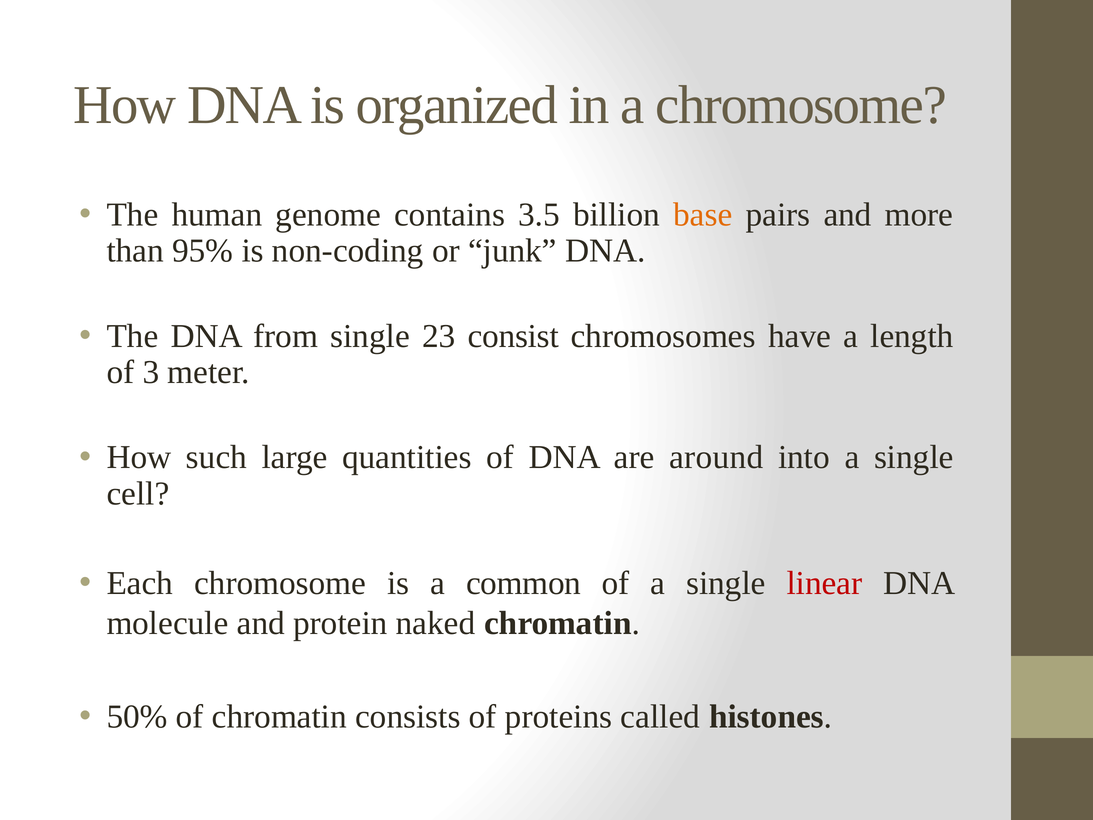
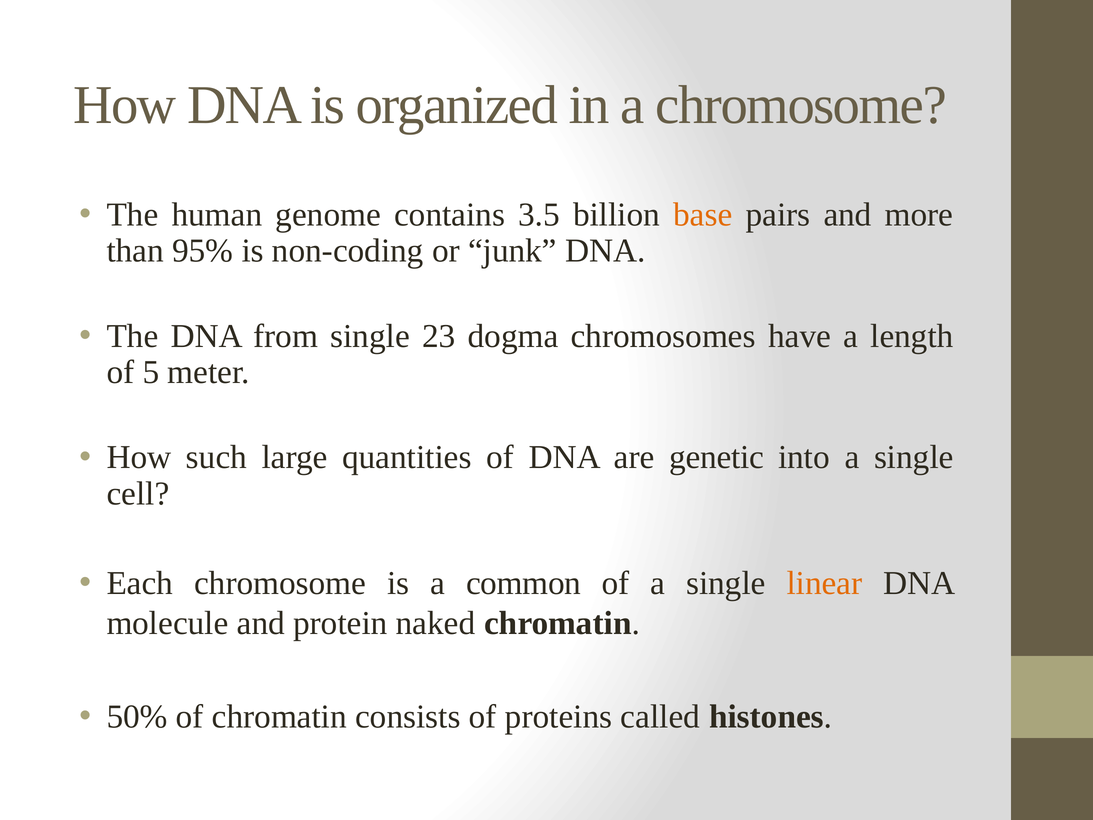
consist: consist -> dogma (513, 336)
3: 3 -> 5 (151, 372)
around: around -> genetic (716, 457)
linear colour: red -> orange (824, 583)
